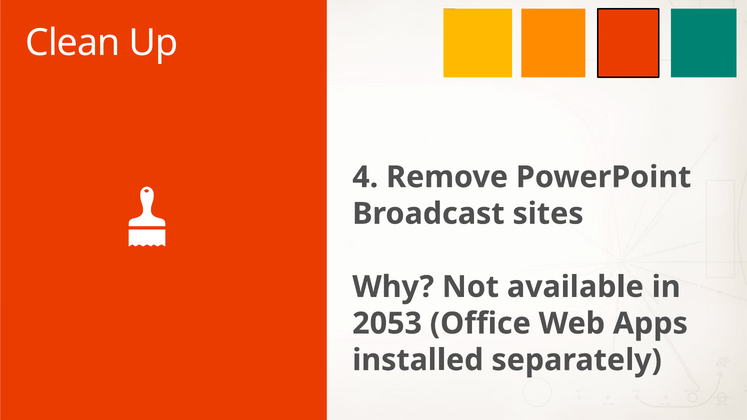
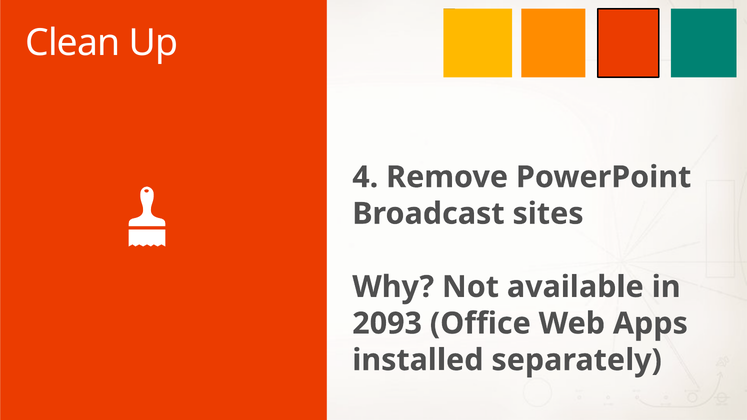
2053: 2053 -> 2093 (387, 324)
